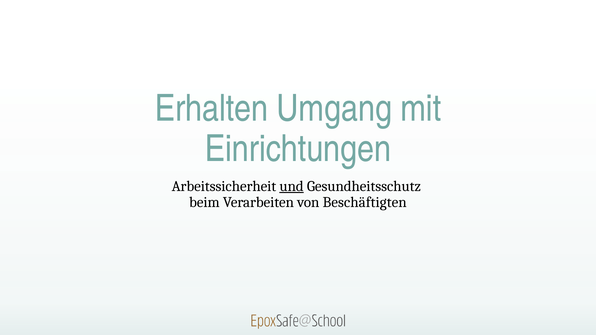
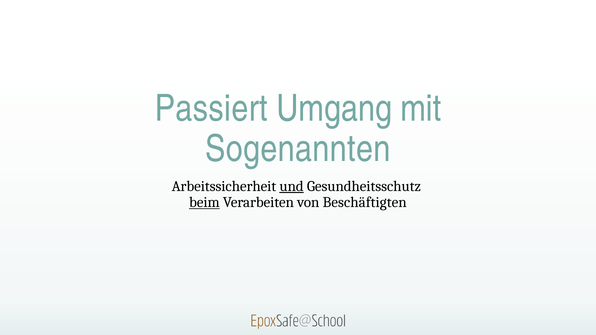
Erhalten: Erhalten -> Passiert (211, 109)
Einrichtungen: Einrichtungen -> Sogenannten (298, 149)
beim underline: none -> present (204, 202)
